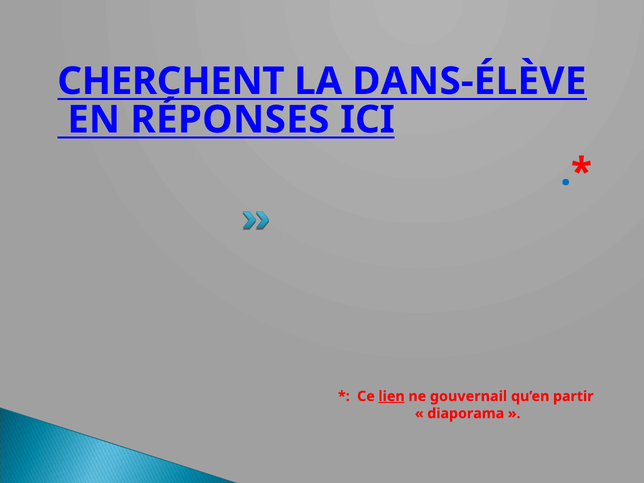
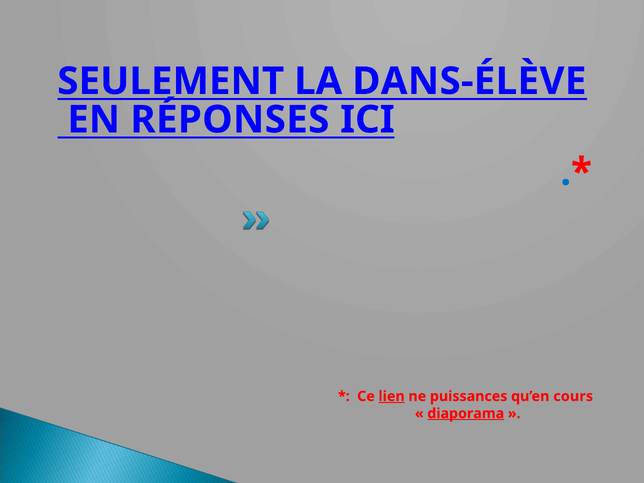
CHERCHENT: CHERCHENT -> SEULEMENT (171, 81)
gouvernail: gouvernail -> puissances (469, 396)
partir: partir -> cours (573, 396)
diaporama underline: none -> present (466, 413)
